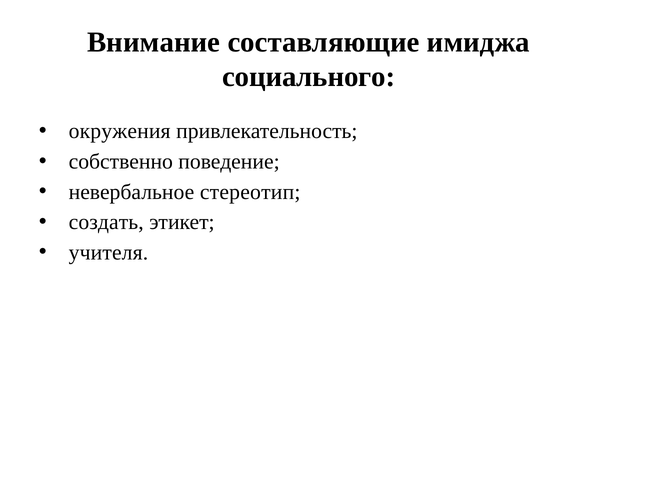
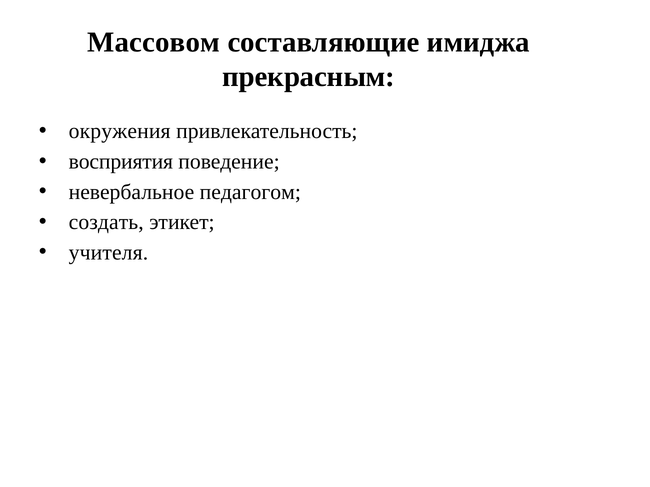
Внимание: Внимание -> Массовом (154, 42)
социального: социального -> прекрасным (309, 77)
собственно: собственно -> восприятия (121, 162)
стереотип: стереотип -> педагогом (250, 192)
